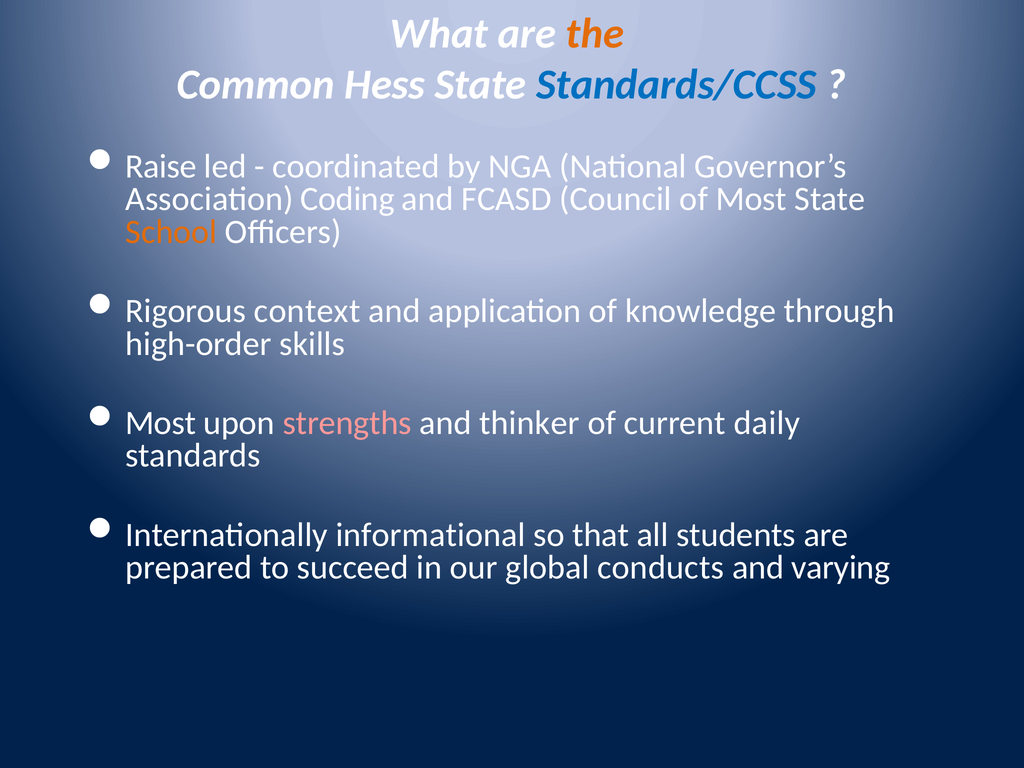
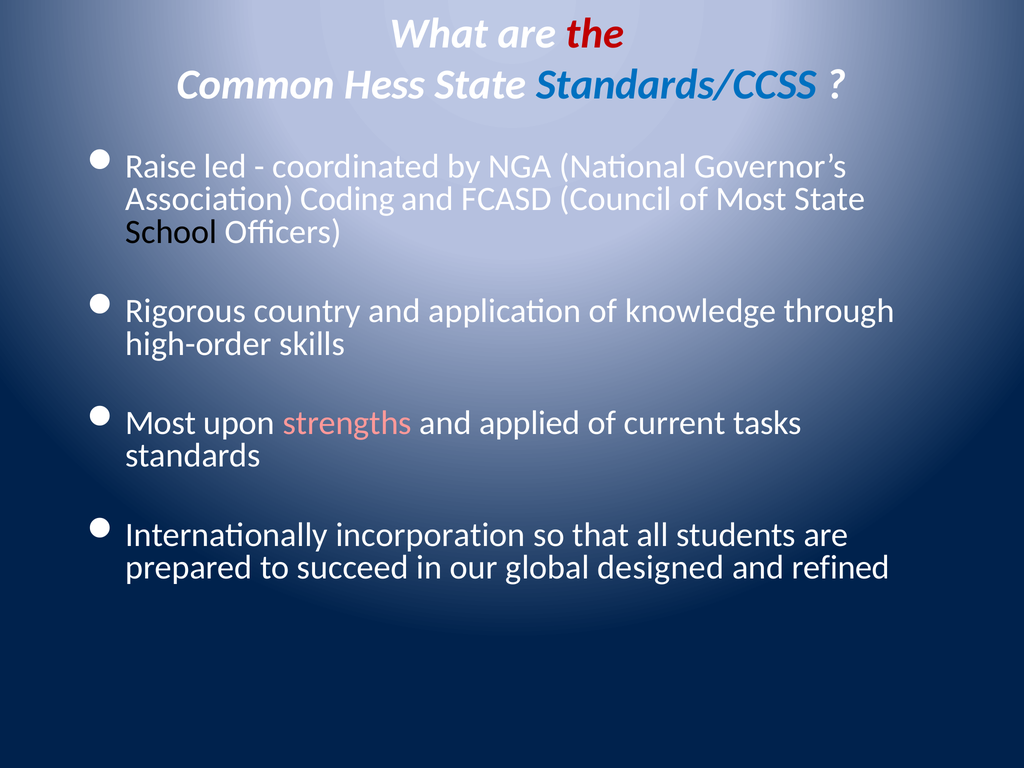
the colour: orange -> red (595, 34)
School colour: orange -> black (171, 232)
context: context -> country (307, 311)
thinker: thinker -> applied (530, 423)
daily: daily -> tasks (767, 423)
informational: informational -> incorporation (430, 535)
conducts: conducts -> designed (661, 568)
varying: varying -> refined (841, 568)
